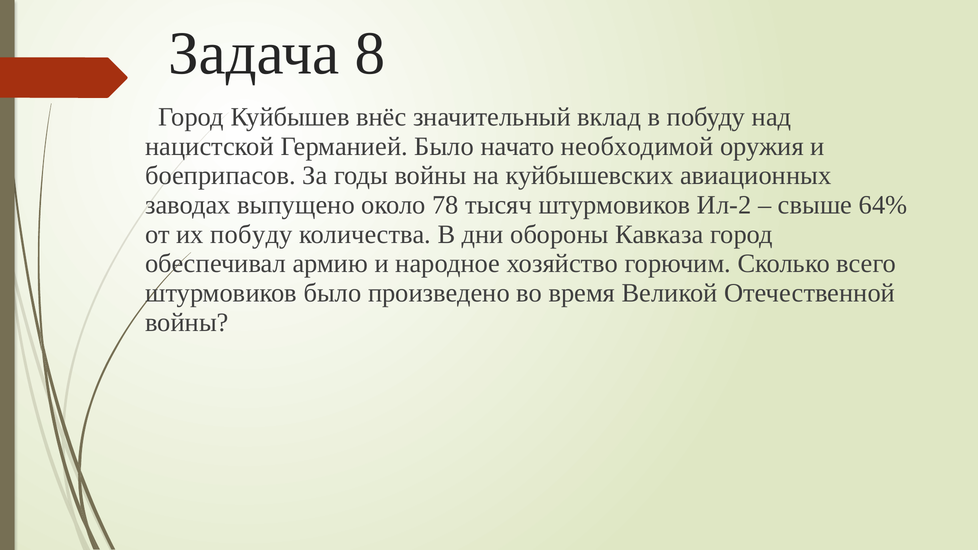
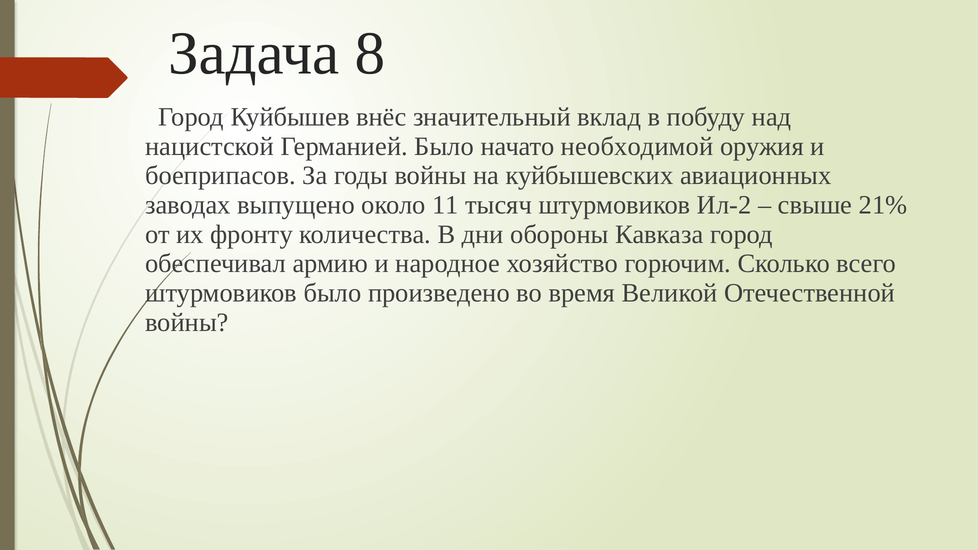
78: 78 -> 11 (445, 205)
64%: 64% -> 21% (883, 205)
их побуду: побуду -> фронту (252, 234)
